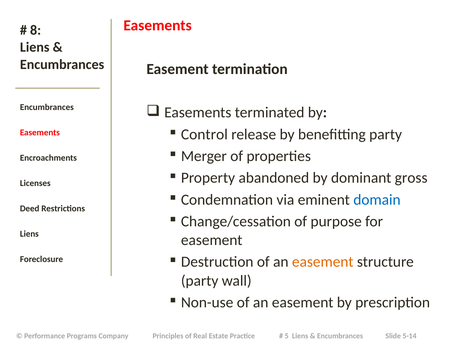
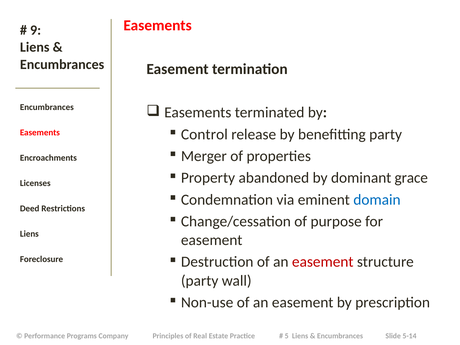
8: 8 -> 9 (36, 30)
gross: gross -> grace (411, 178)
easement colour: orange -> red (323, 262)
